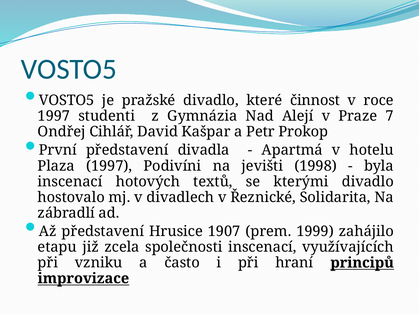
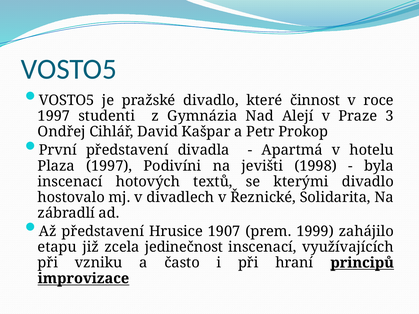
7: 7 -> 3 (390, 116)
společnosti: společnosti -> jedinečnost (184, 247)
